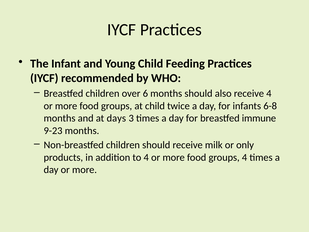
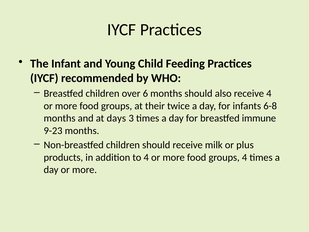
at child: child -> their (155, 106)
only: only -> plus (245, 145)
